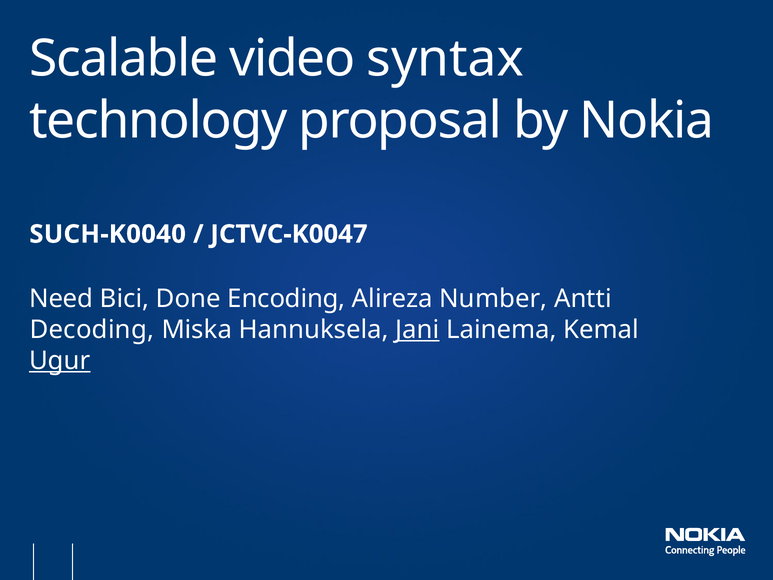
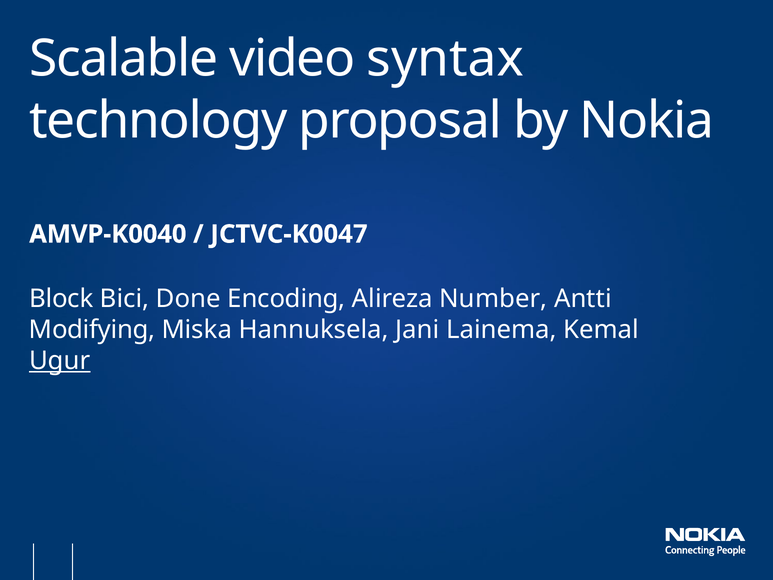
SUCH-K0040: SUCH-K0040 -> AMVP-K0040 (108, 234)
Need: Need -> Block (61, 299)
Decoding: Decoding -> Modifying (92, 329)
Jani underline: present -> none (417, 329)
